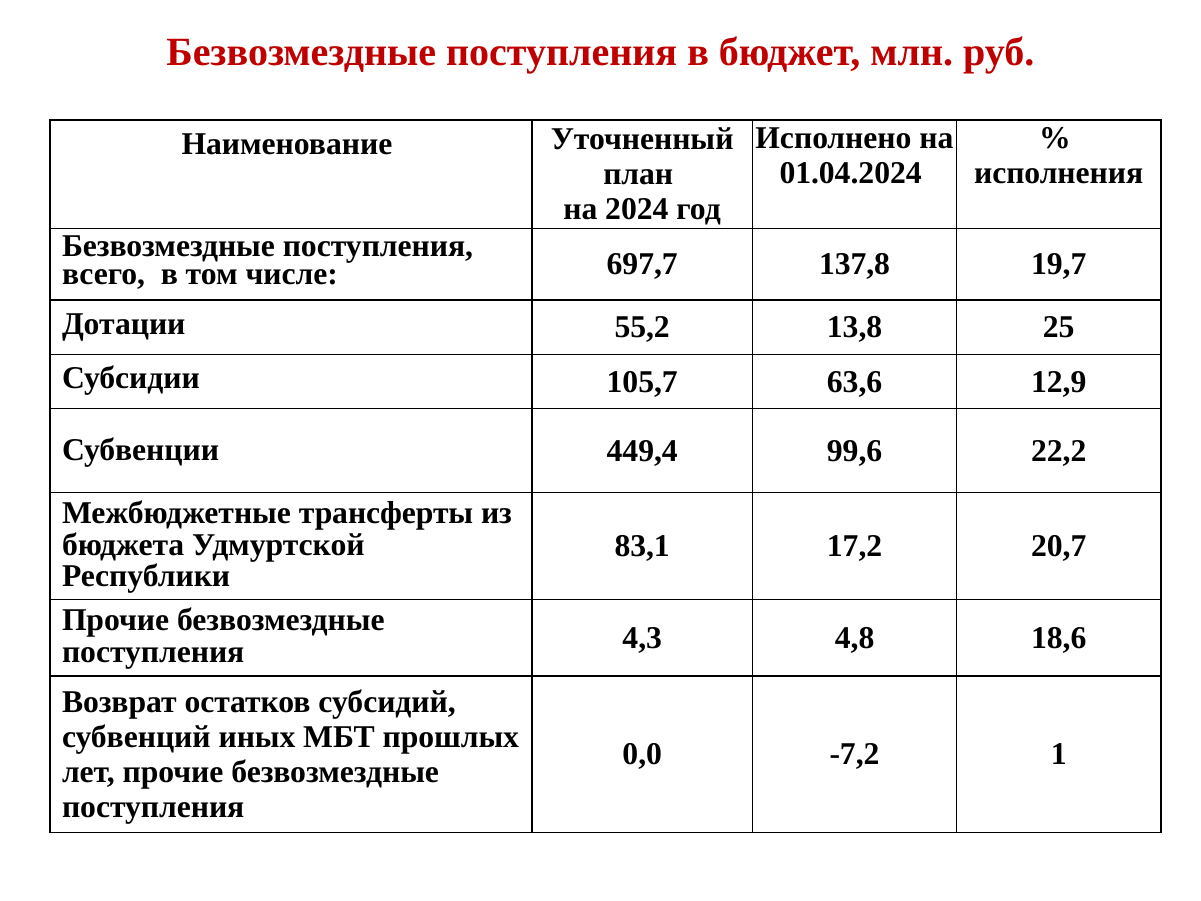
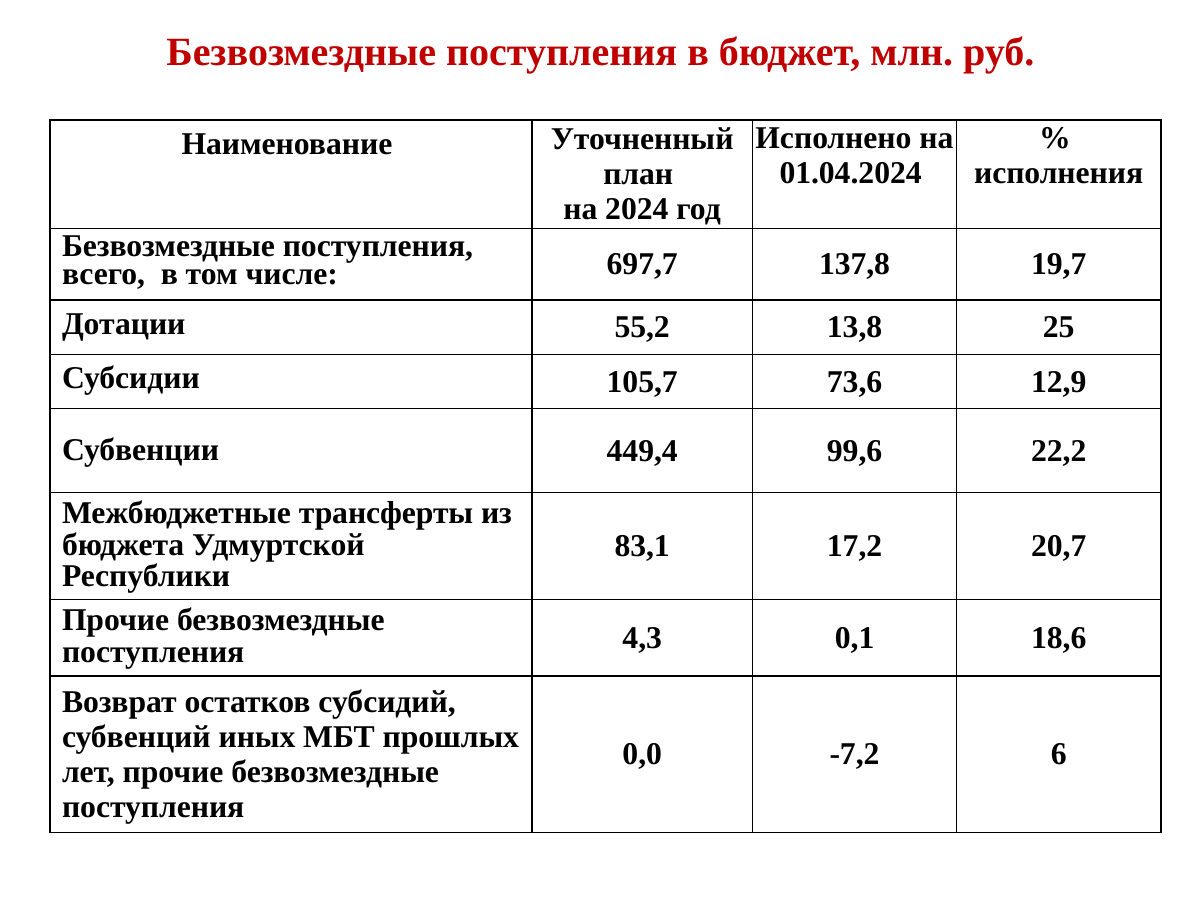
63,6: 63,6 -> 73,6 (855, 382)
4,8: 4,8 -> 0,1 (855, 638)
1: 1 -> 6 (1059, 754)
